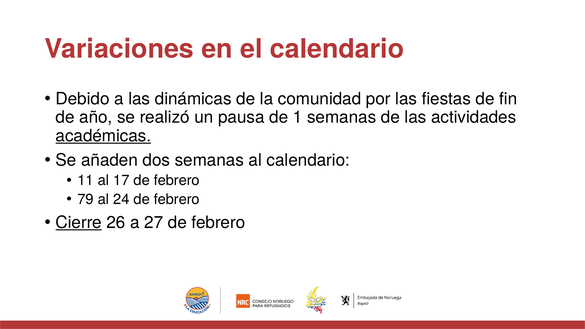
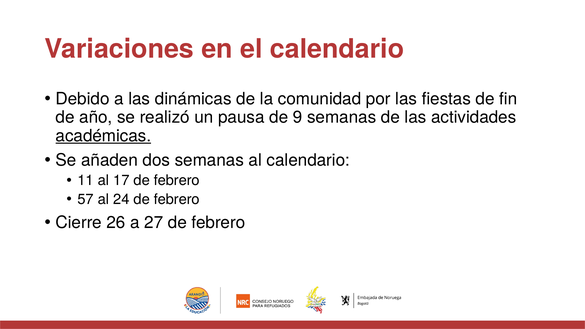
1: 1 -> 9 (298, 117)
79: 79 -> 57 (86, 199)
Cierre underline: present -> none (79, 222)
